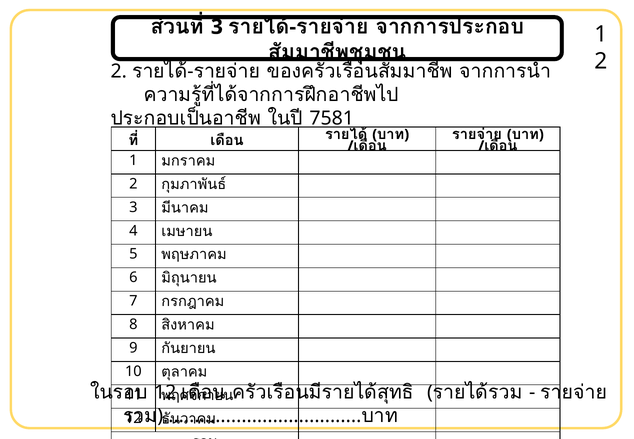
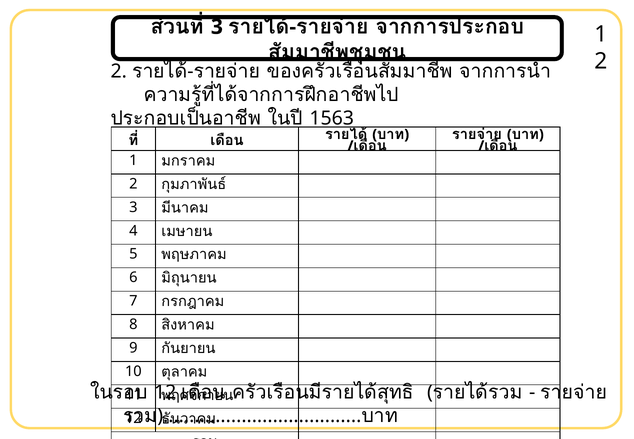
7581: 7581 -> 1563 (332, 118)
